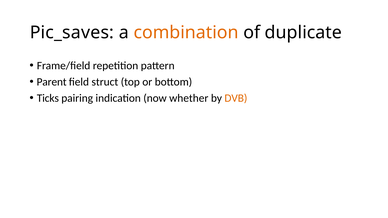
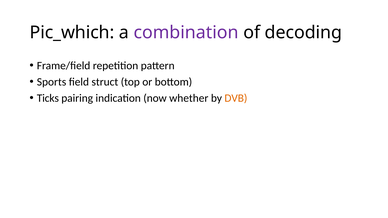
Pic_saves: Pic_saves -> Pic_which (72, 33)
combination colour: orange -> purple (186, 33)
duplicate: duplicate -> decoding (303, 33)
Parent: Parent -> Sports (52, 82)
